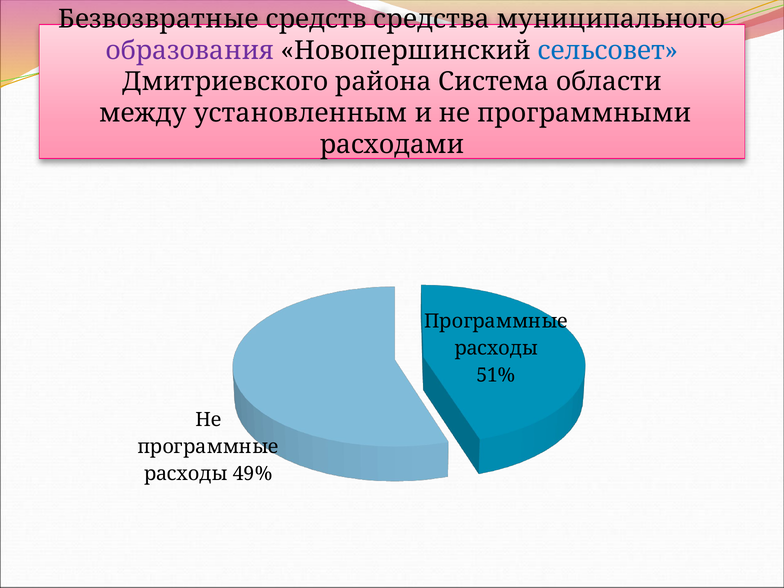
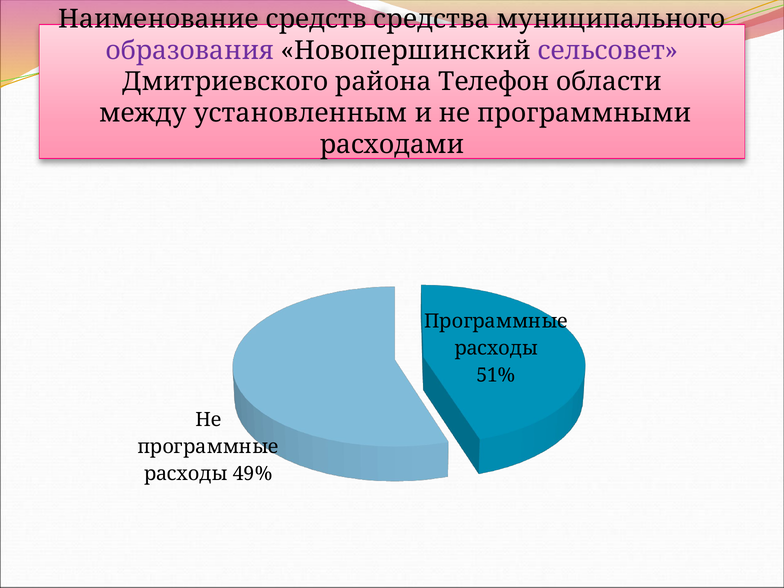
Безвозвратные: Безвозвратные -> Наименование (159, 19)
сельсовет colour: blue -> purple (608, 50)
Система: Система -> Телефон (494, 82)
